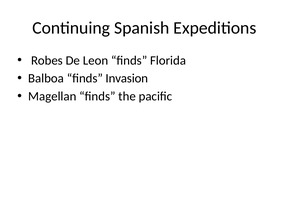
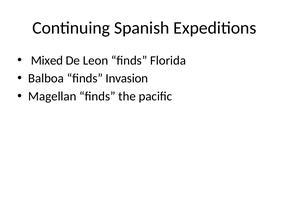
Robes: Robes -> Mixed (47, 61)
